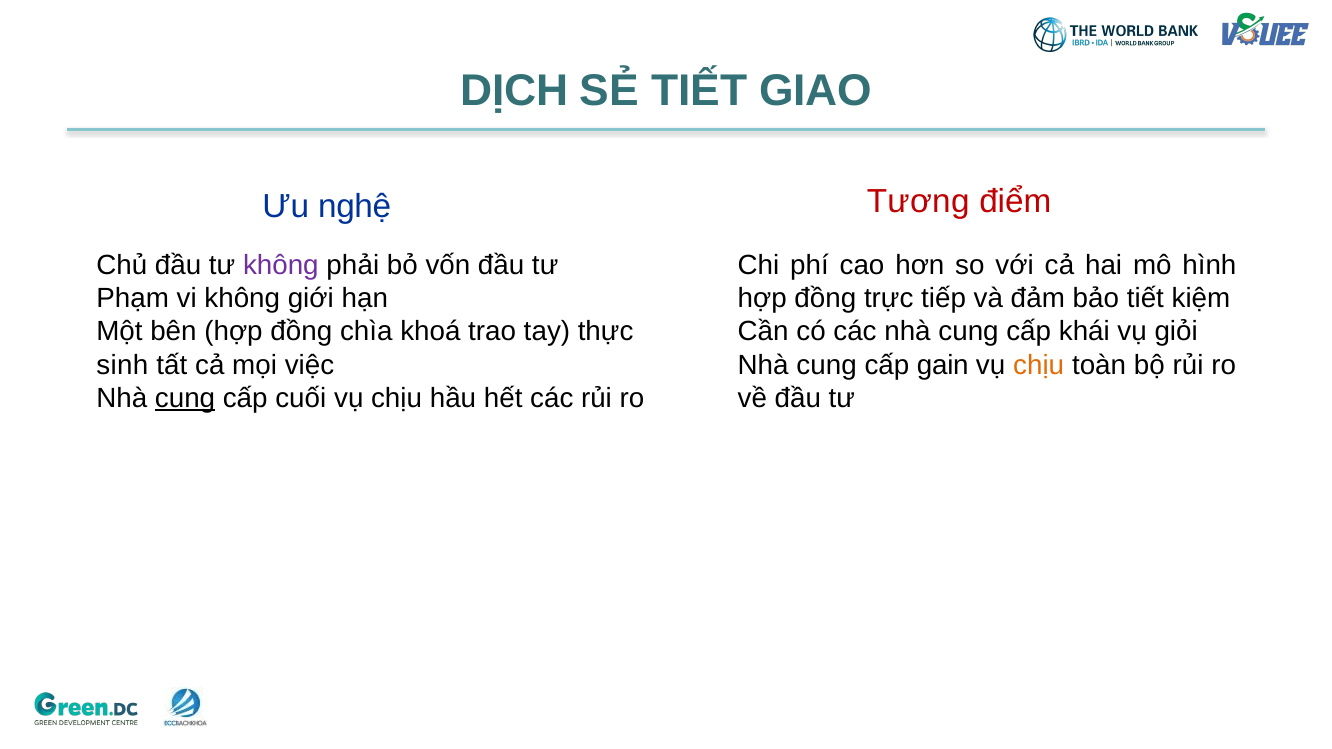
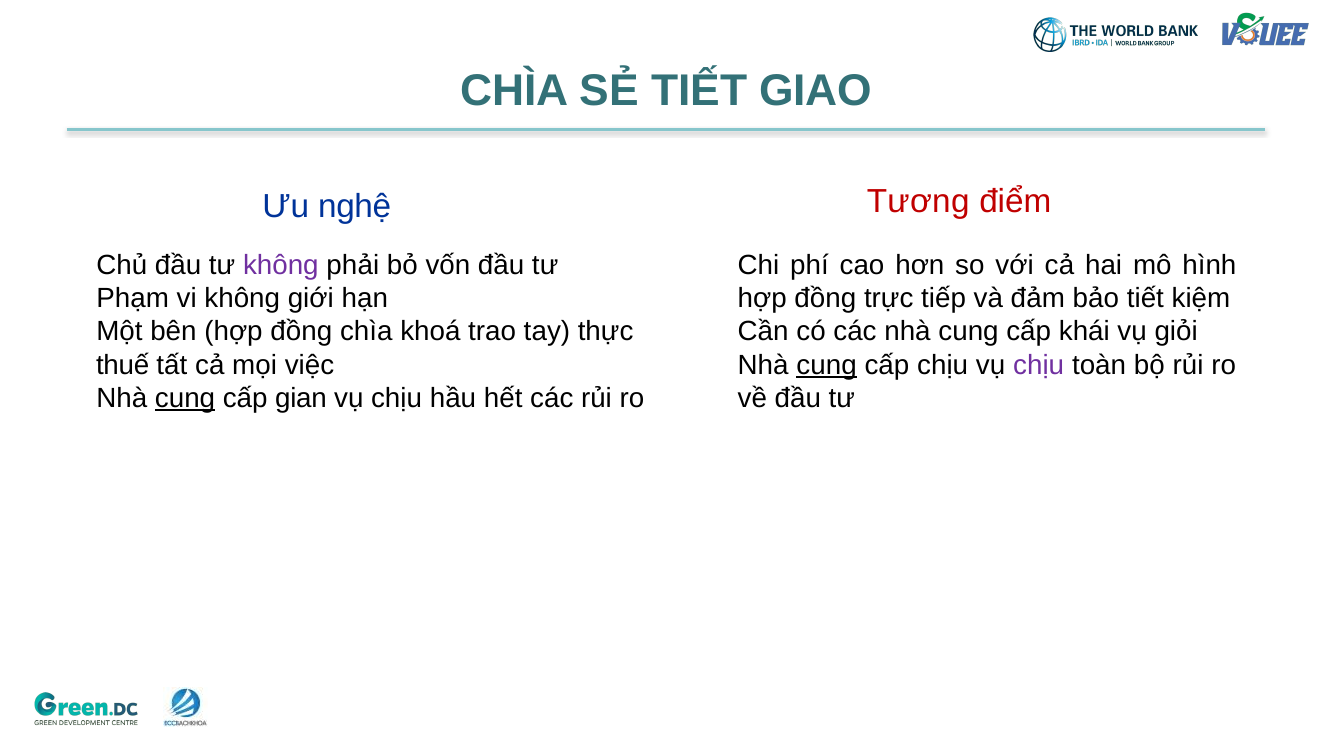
DỊCH: DỊCH -> CHÌA (515, 91)
sinh: sinh -> thuế (123, 365)
cung underline: none -> present (827, 365)
cấp gain: gain -> chịu (943, 365)
chịu colour: orange -> purple (1039, 365)
cuối: cuối -> gian (301, 398)
